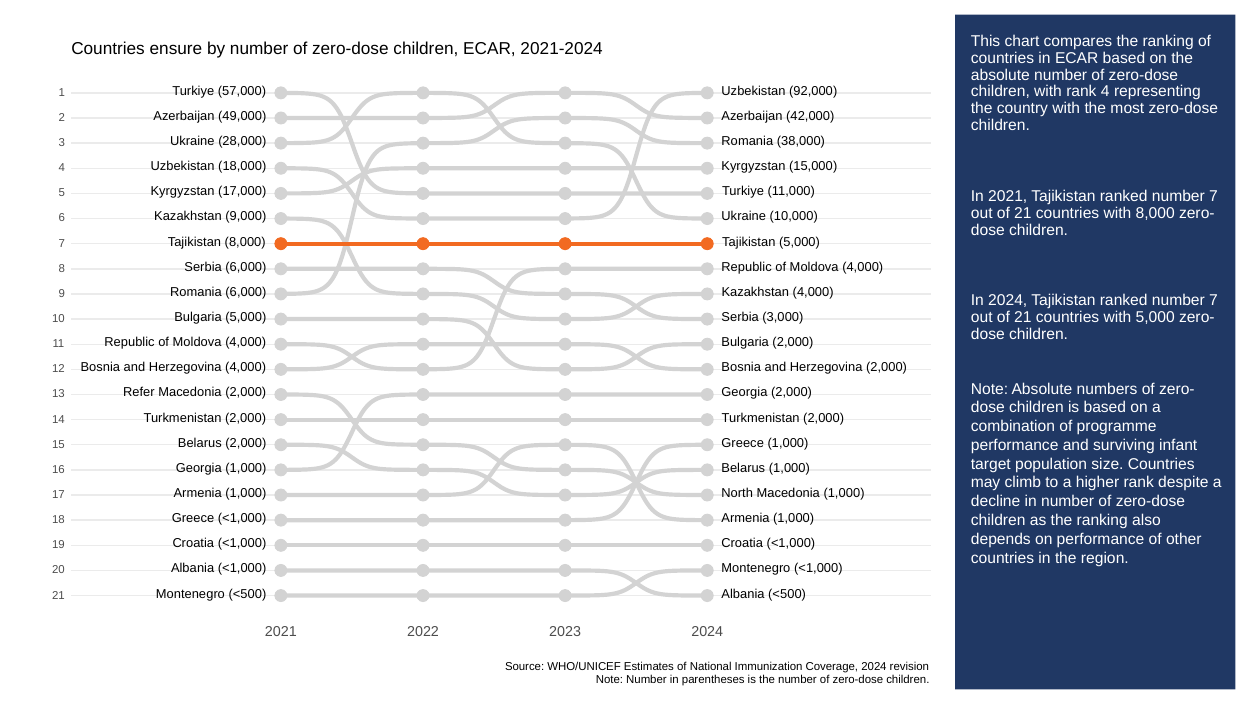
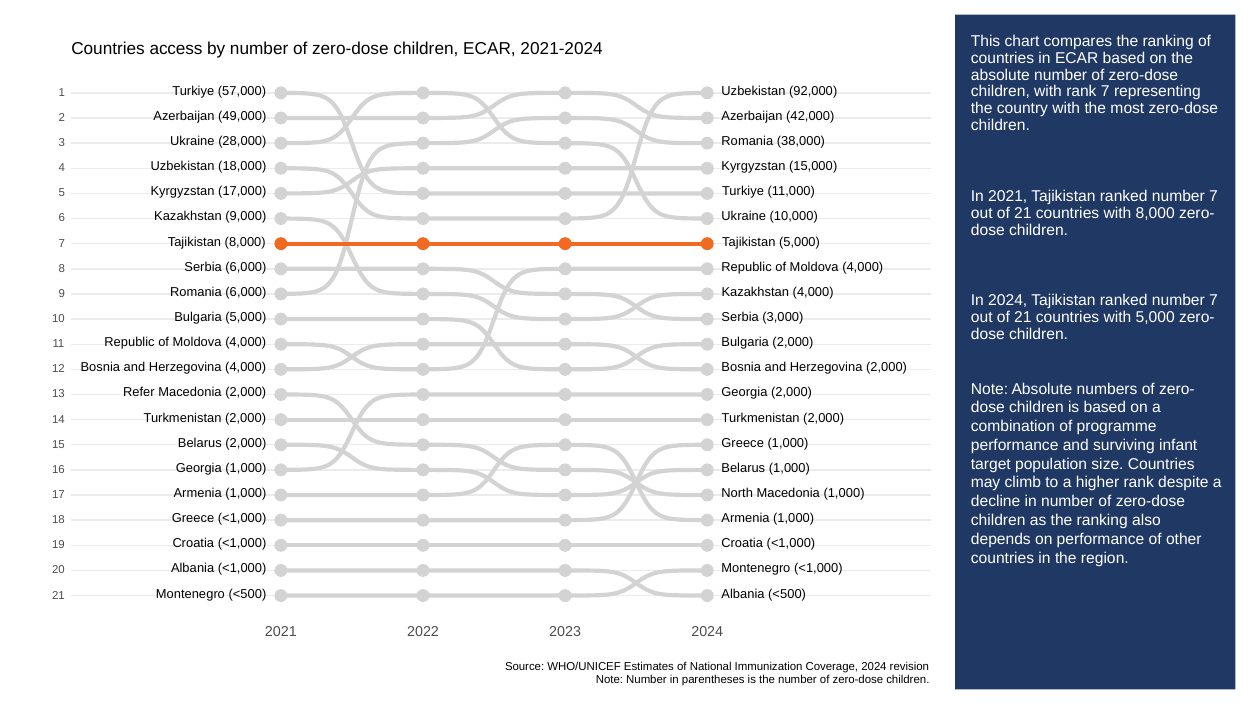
ensure: ensure -> access (176, 48)
rank 4: 4 -> 7 (1105, 92)
